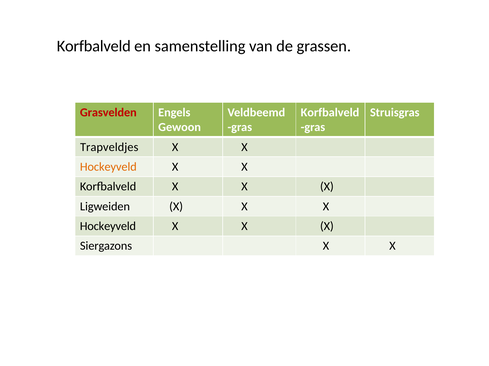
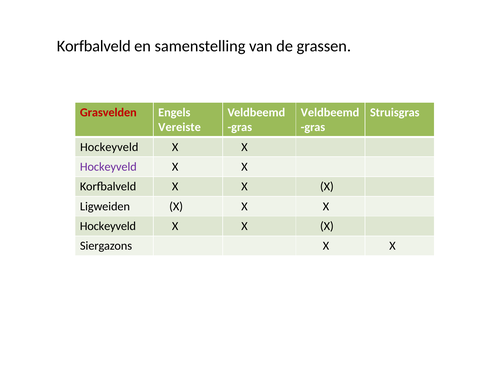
Korfbalveld: Korfbalveld -> Veldbeemd (330, 113)
Gewoon: Gewoon -> Vereiste (180, 127)
Trapveldjes: Trapveldjes -> Hockeyveld (109, 147)
Hockeyveld colour: orange -> purple (108, 167)
